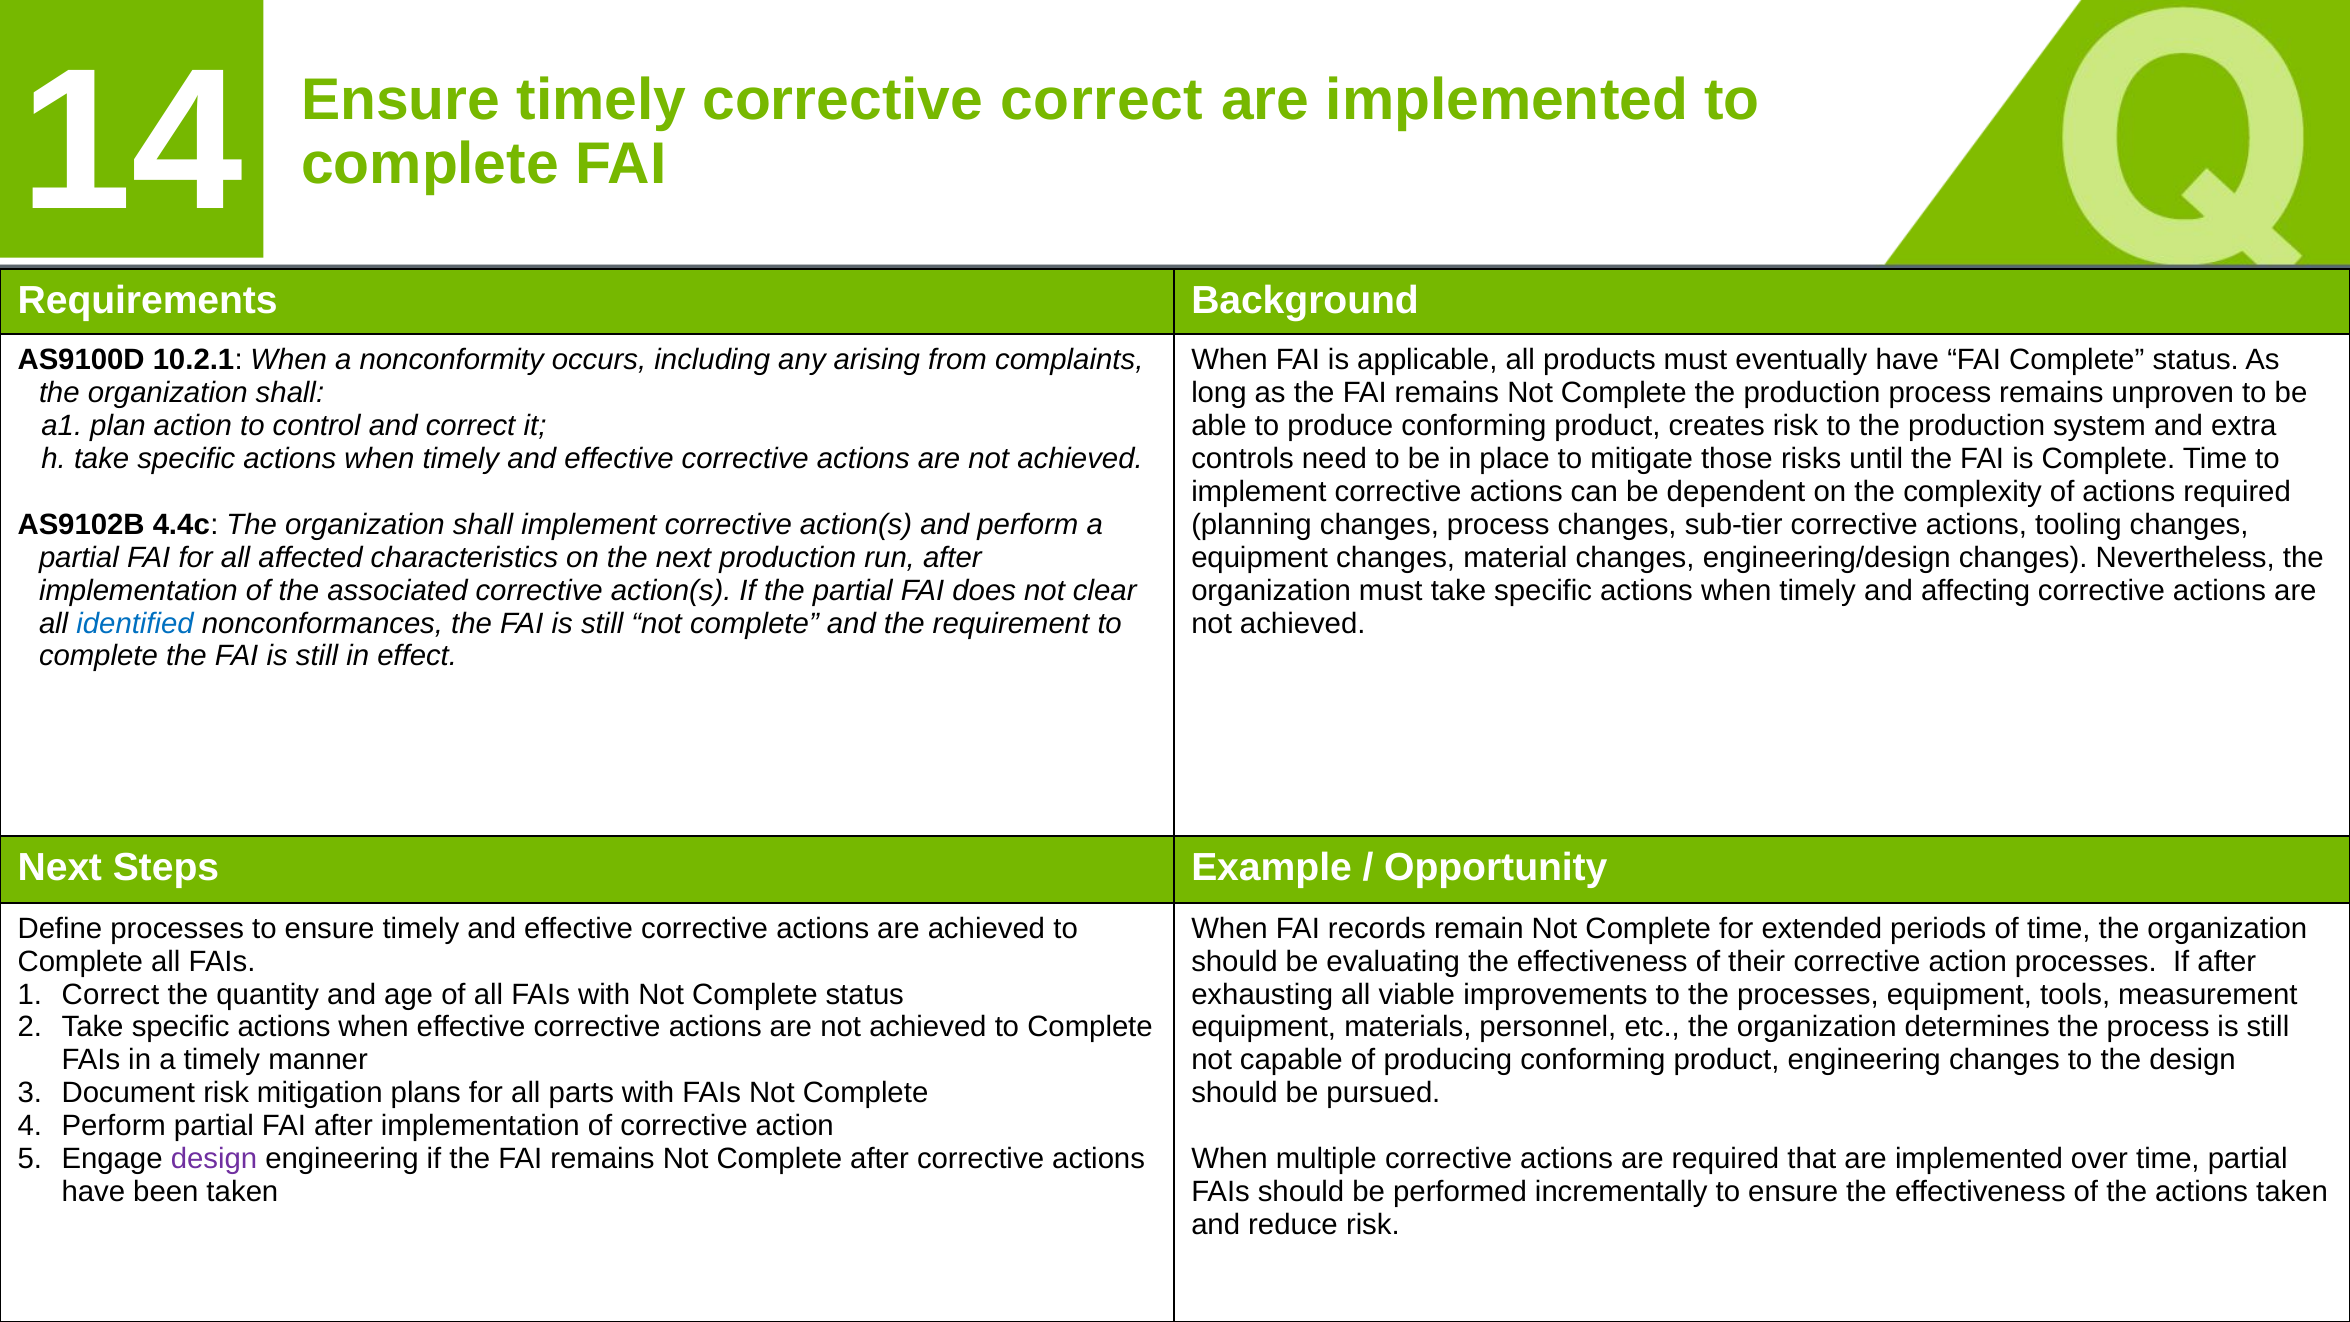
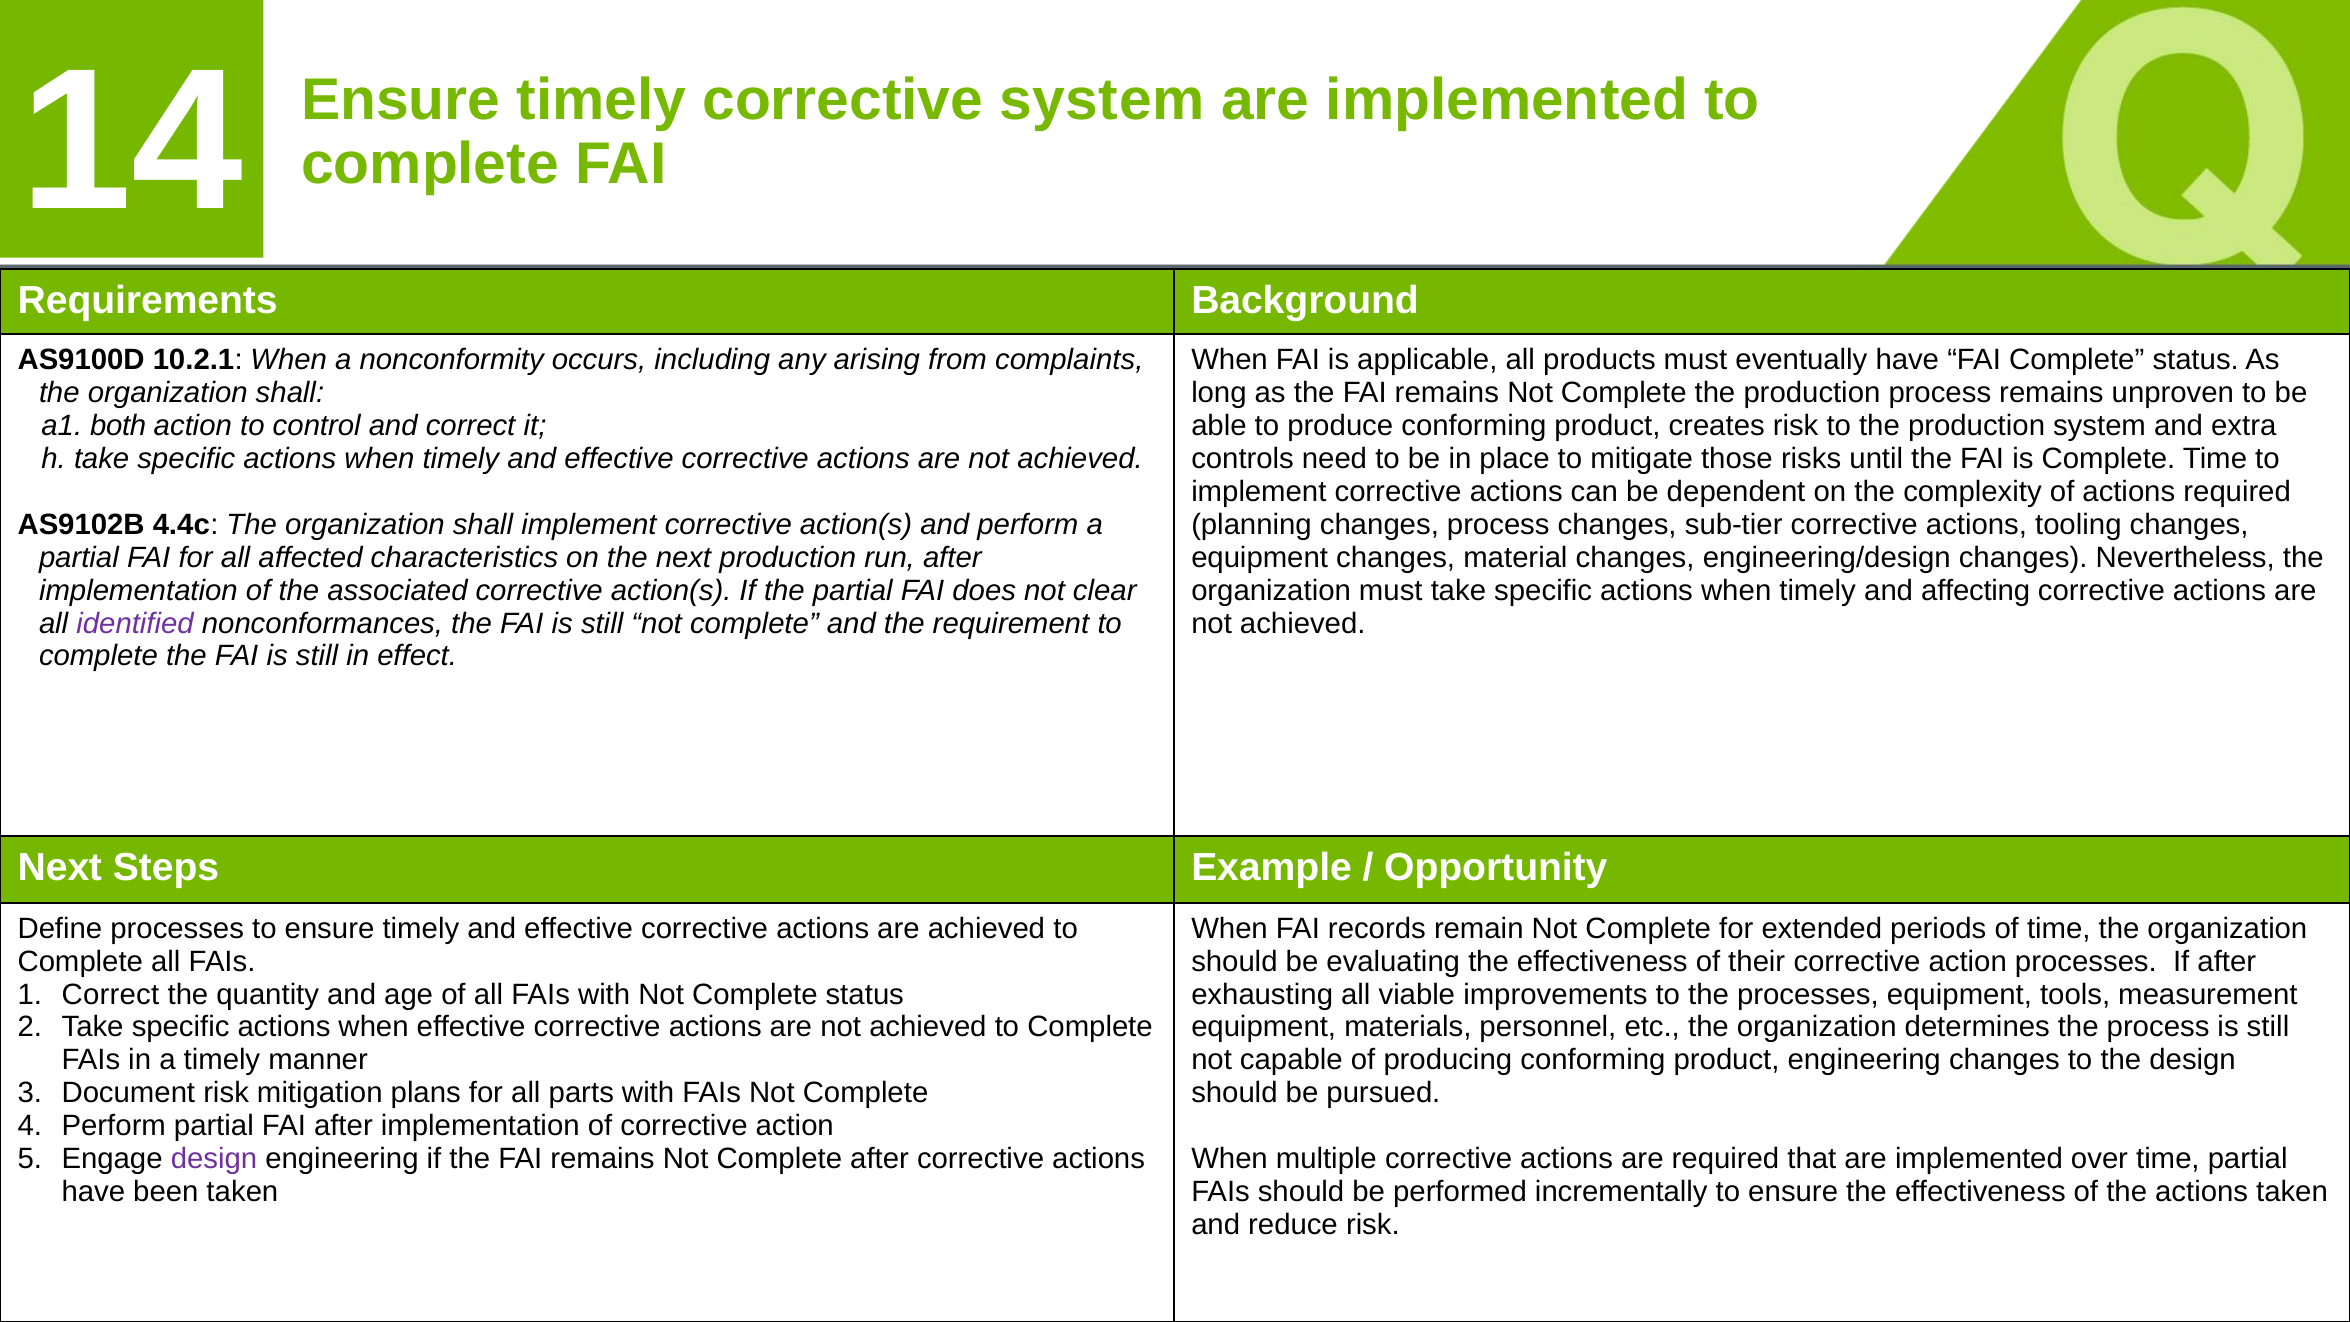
corrective correct: correct -> system (1102, 100)
plan: plan -> both (118, 426)
identified colour: blue -> purple (135, 623)
